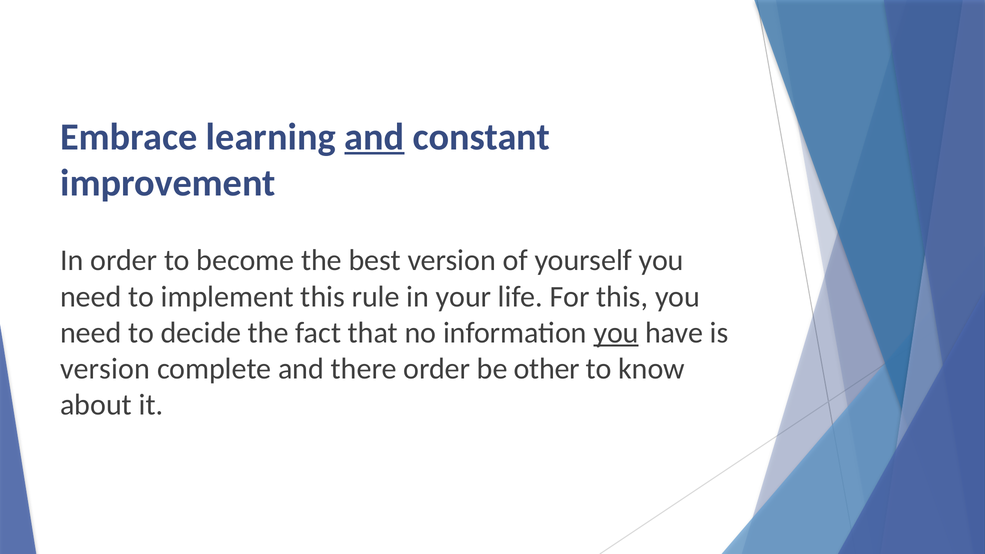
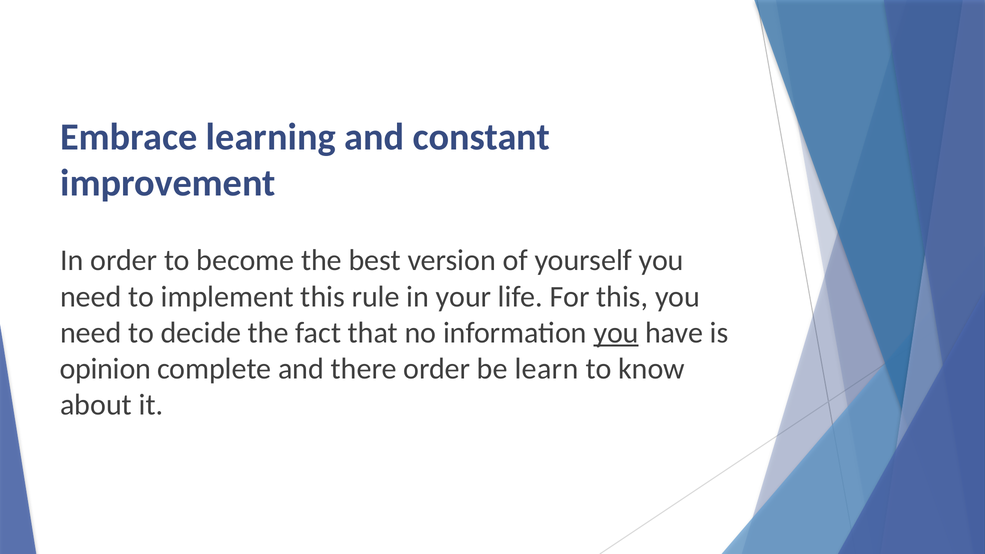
and underline: present -> none (374, 137)
version: version -> opinion (105, 369)
other: other -> learn (546, 369)
